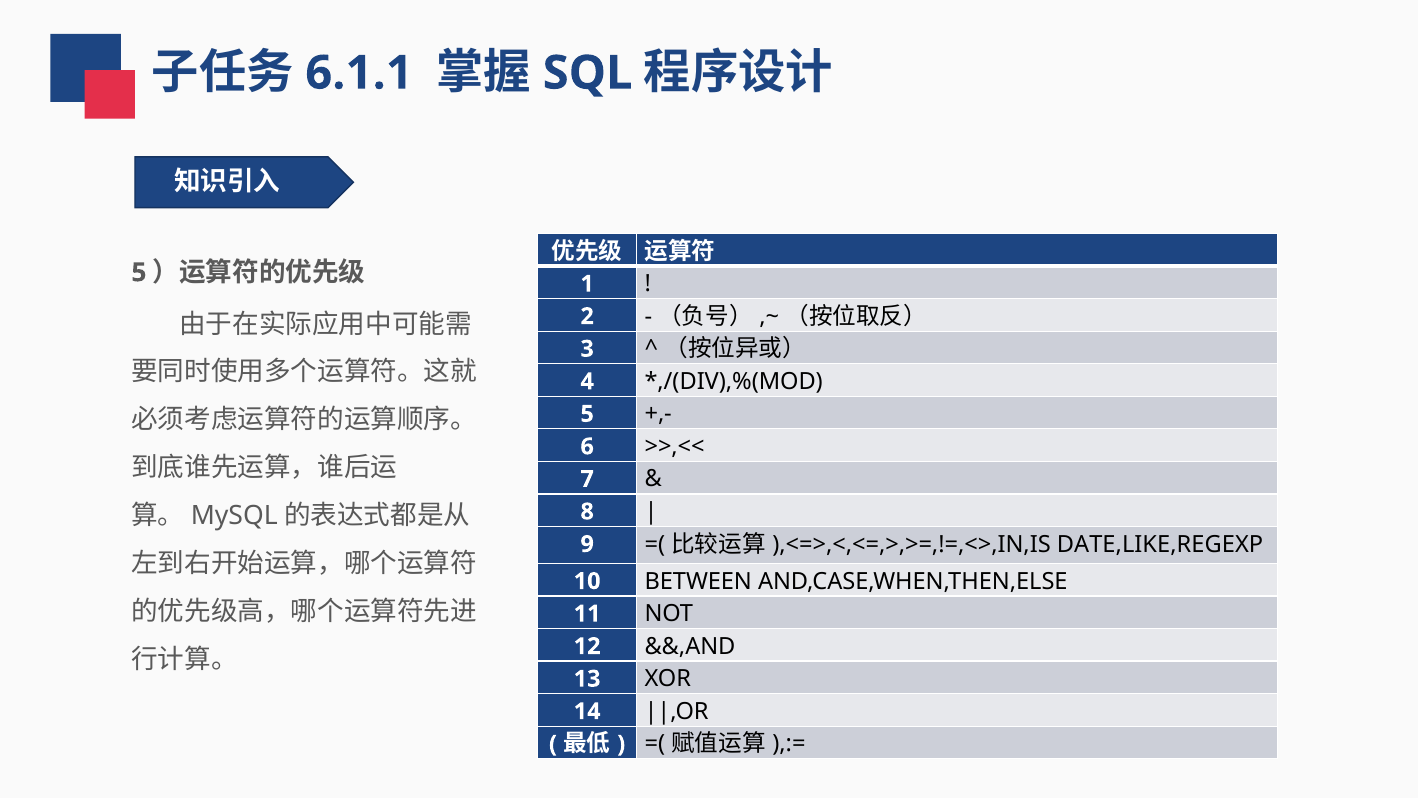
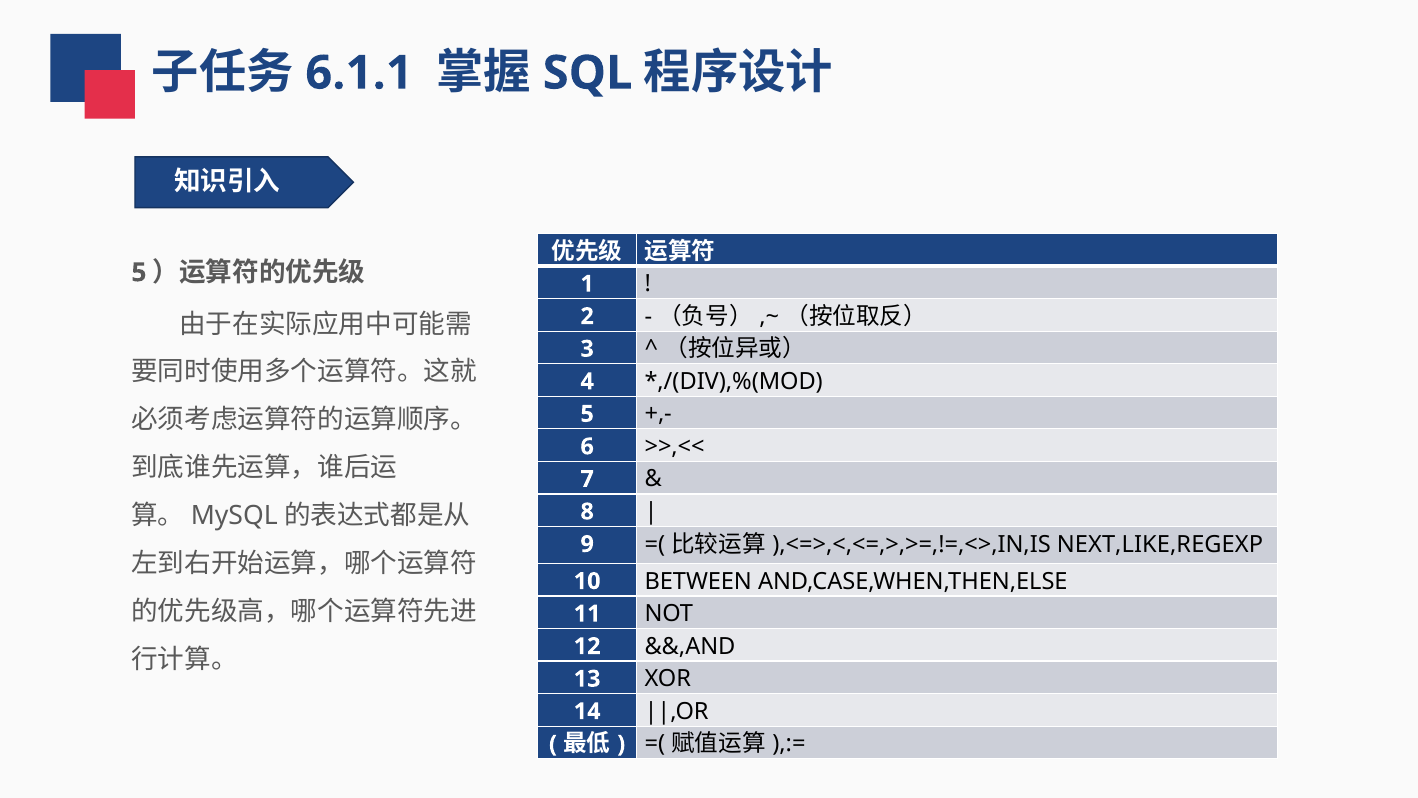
DATE,LIKE,REGEXP: DATE,LIKE,REGEXP -> NEXT,LIKE,REGEXP (1160, 544)
